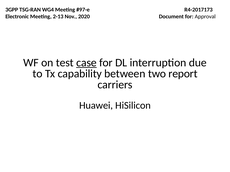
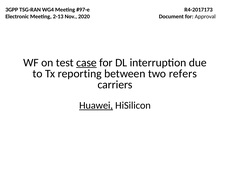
capability: capability -> reporting (80, 74)
report: report -> refers (183, 74)
Huawei underline: none -> present (96, 106)
